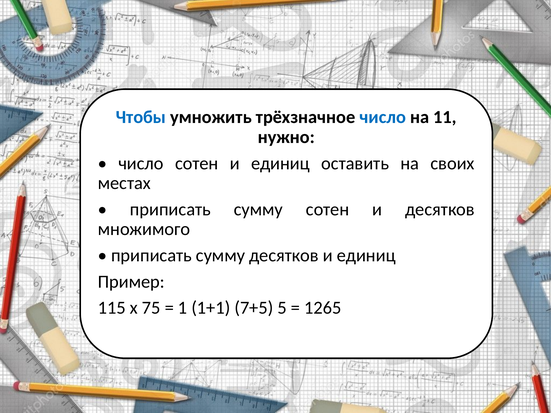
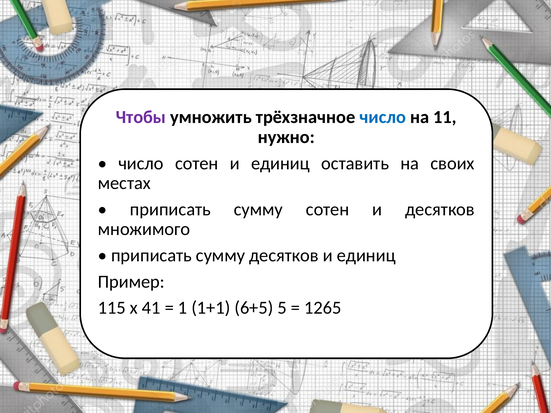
Чтобы colour: blue -> purple (141, 117)
75: 75 -> 41 (151, 308)
7+5: 7+5 -> 6+5 (254, 308)
